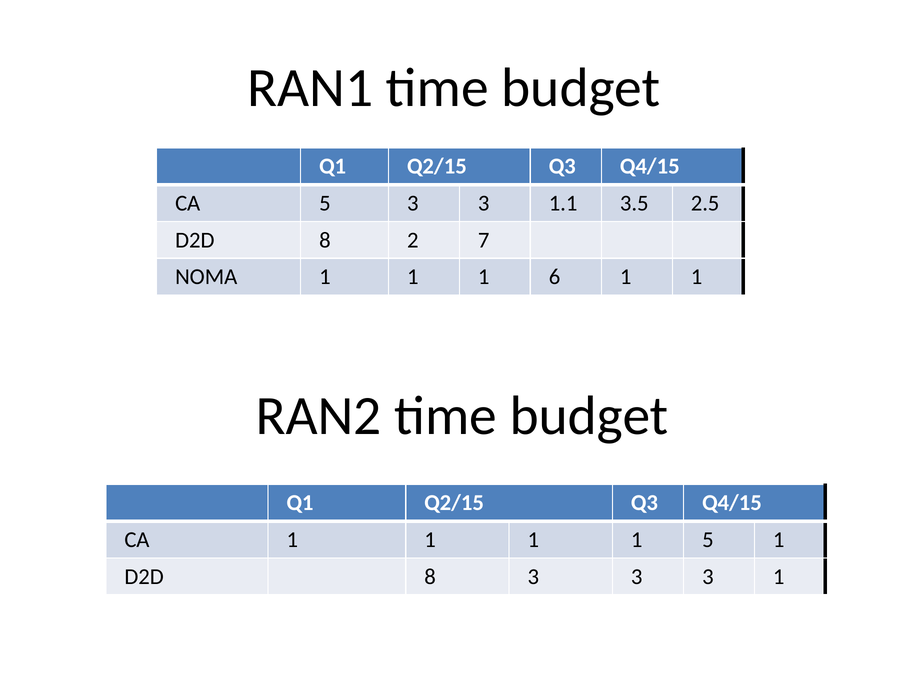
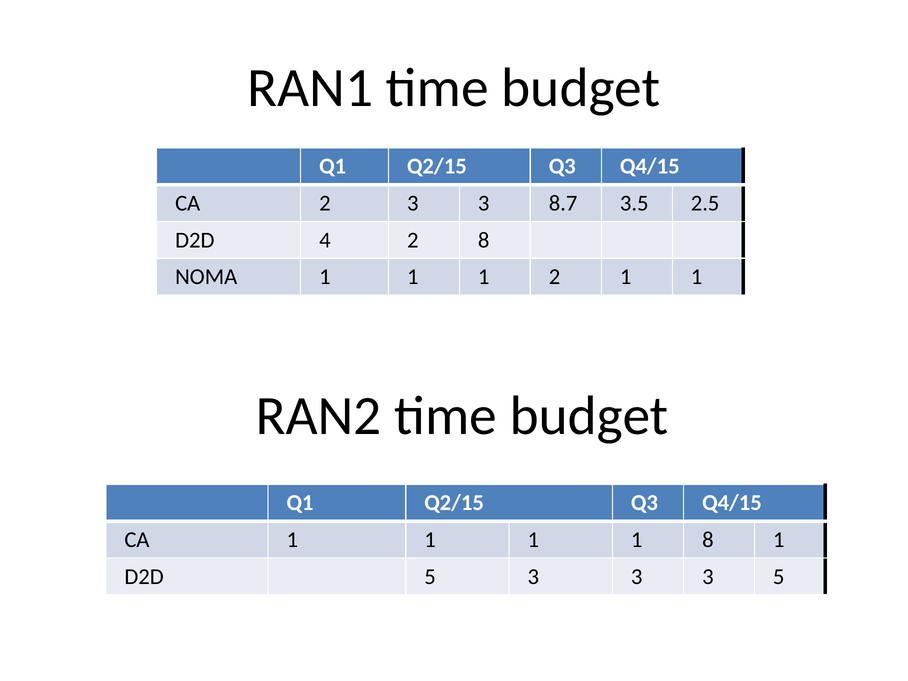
CA 5: 5 -> 2 (325, 203)
1.1: 1.1 -> 8.7 (563, 203)
8: 8 -> 4 (325, 240)
2 7: 7 -> 8 (484, 240)
1 6: 6 -> 2 (555, 277)
1 5: 5 -> 8 (708, 540)
8: 8 -> 5 (430, 577)
3 1: 1 -> 5 (779, 577)
